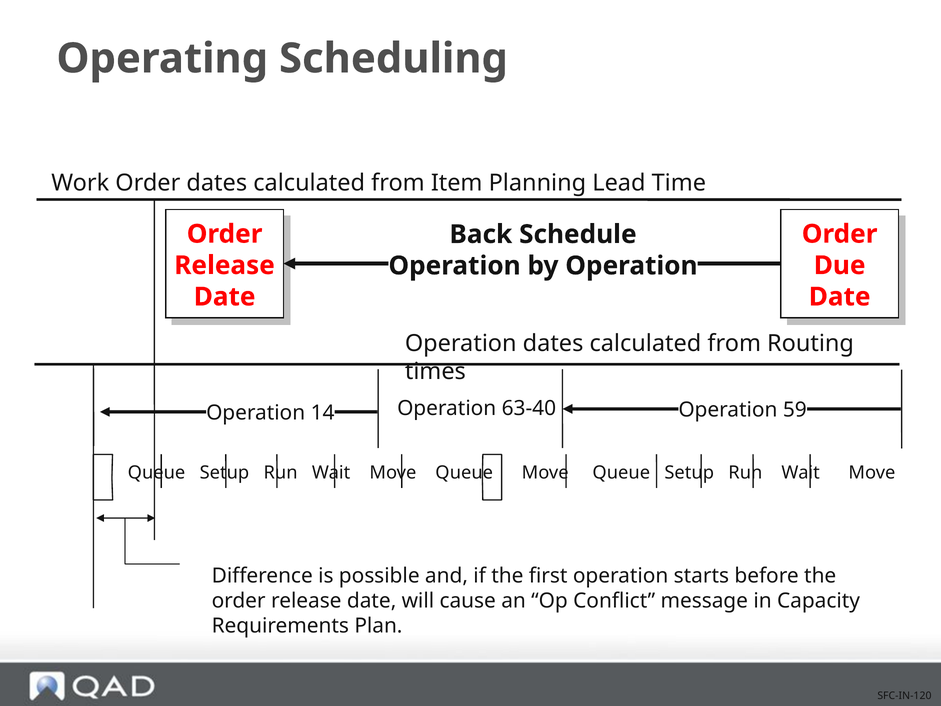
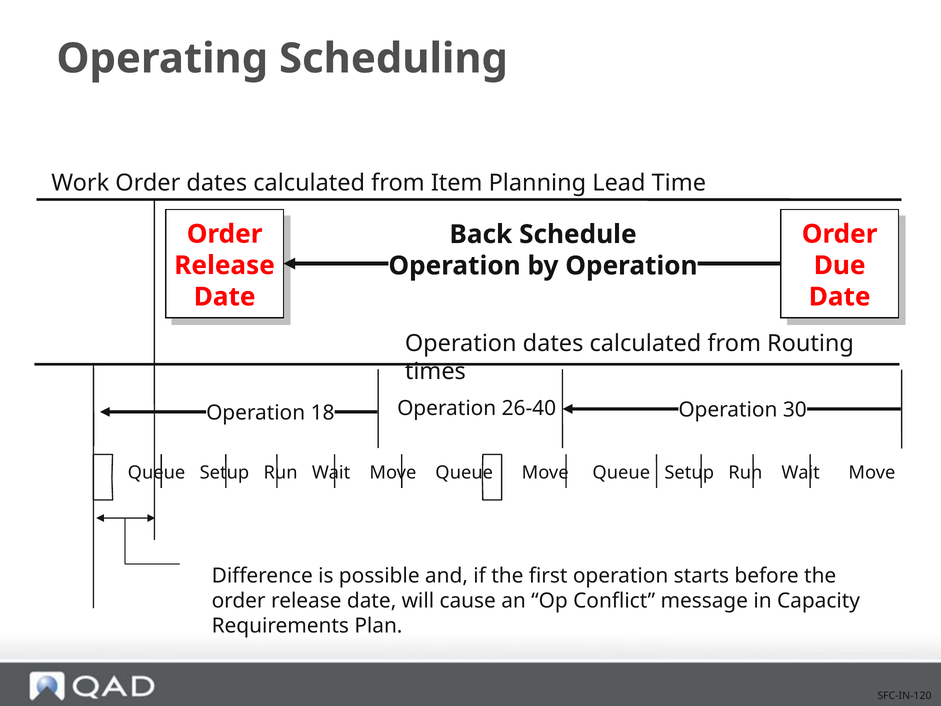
63-40: 63-40 -> 26-40 (529, 408)
14: 14 -> 18 (323, 413)
59: 59 -> 30 (795, 410)
